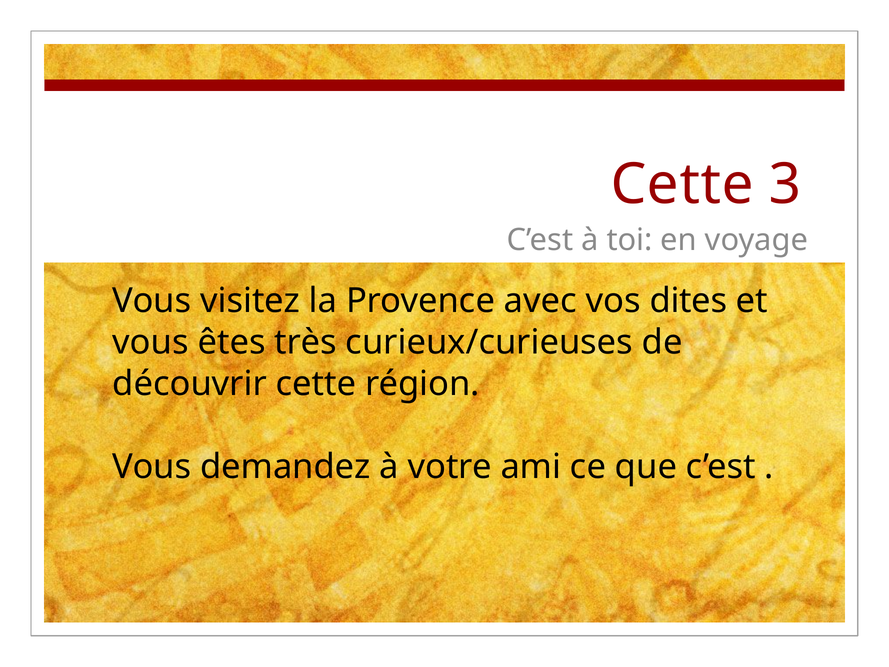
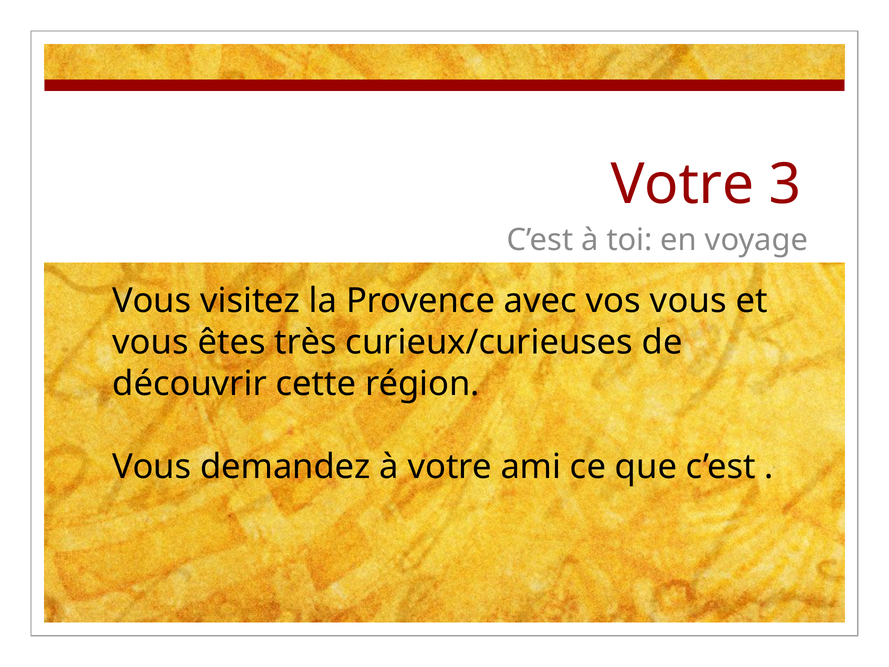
Cette: Cette -> Votre (682, 184)
vos dites: dites -> vous (688, 301)
